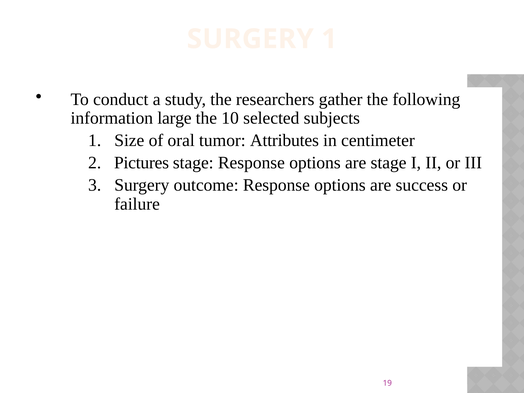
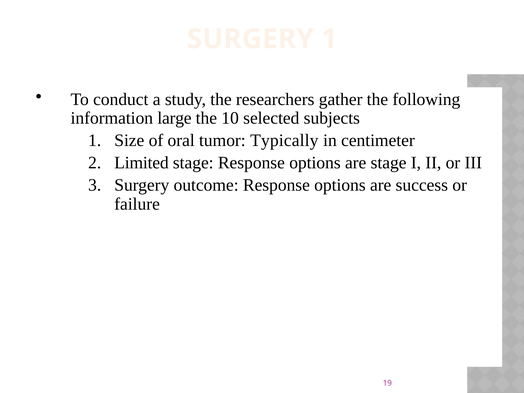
Attributes: Attributes -> Typically (284, 140)
Pictures: Pictures -> Limited (141, 163)
